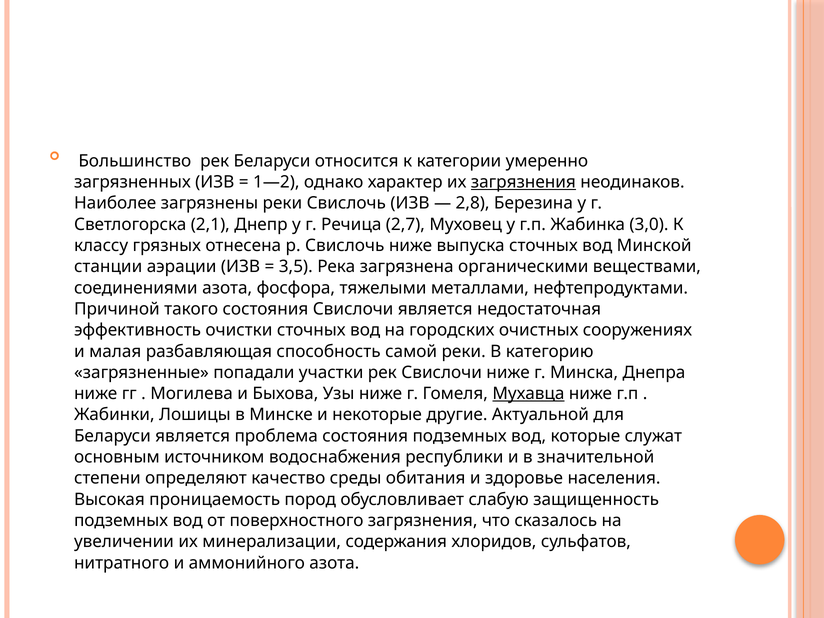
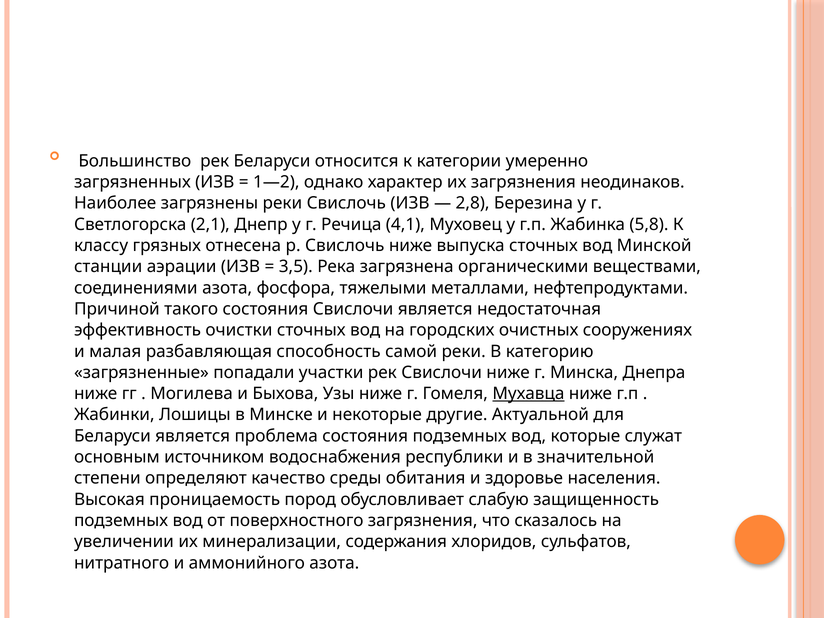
загрязнения underline: present -> none (523, 182)
2,7: 2,7 -> 4,1 (405, 224)
3,0: 3,0 -> 5,8 (649, 224)
